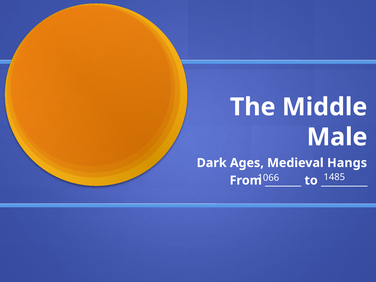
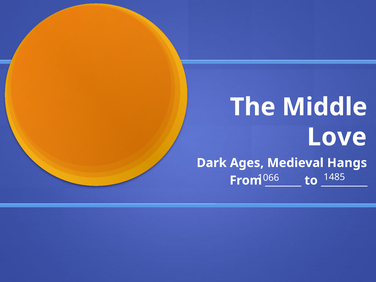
Male: Male -> Love (337, 137)
